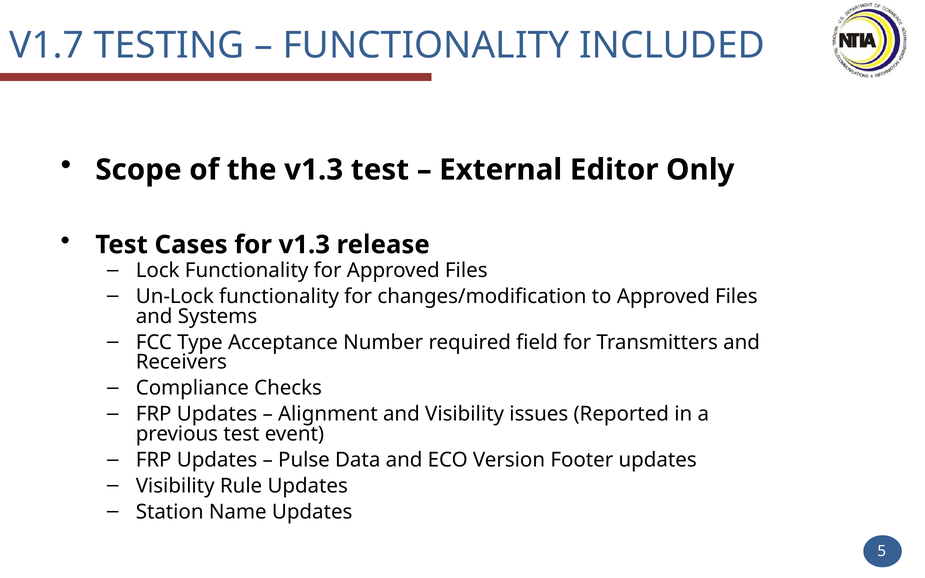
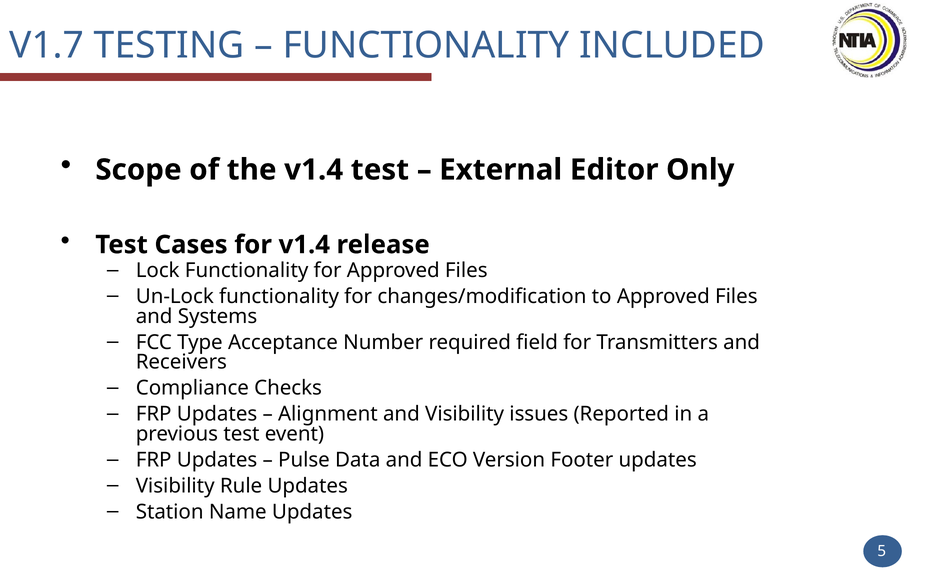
the v1.3: v1.3 -> v1.4 (314, 170)
for v1.3: v1.3 -> v1.4 (304, 245)
